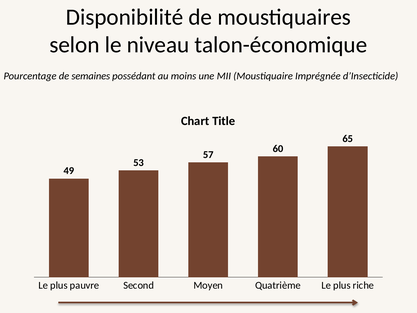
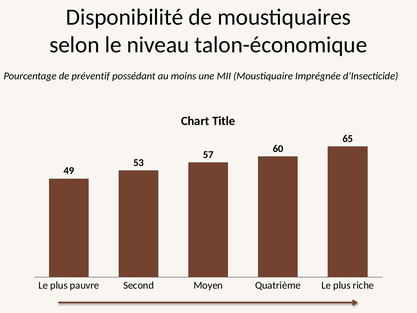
semaines: semaines -> préventif (91, 76)
